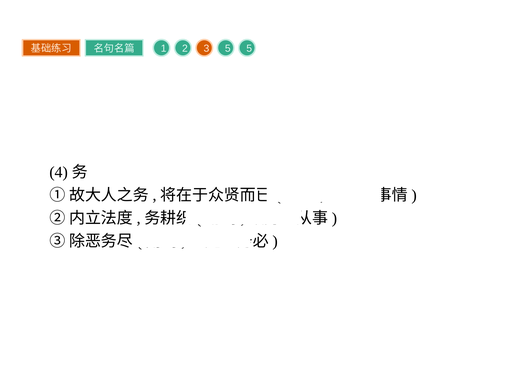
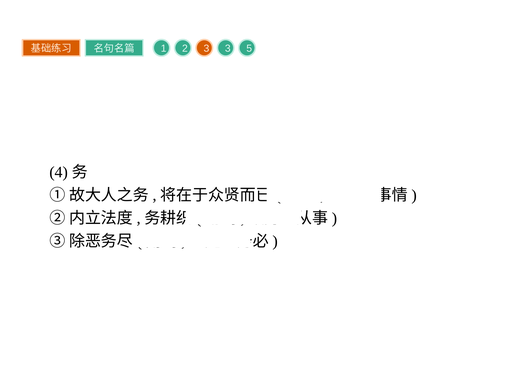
3 5: 5 -> 3 (228, 48)
